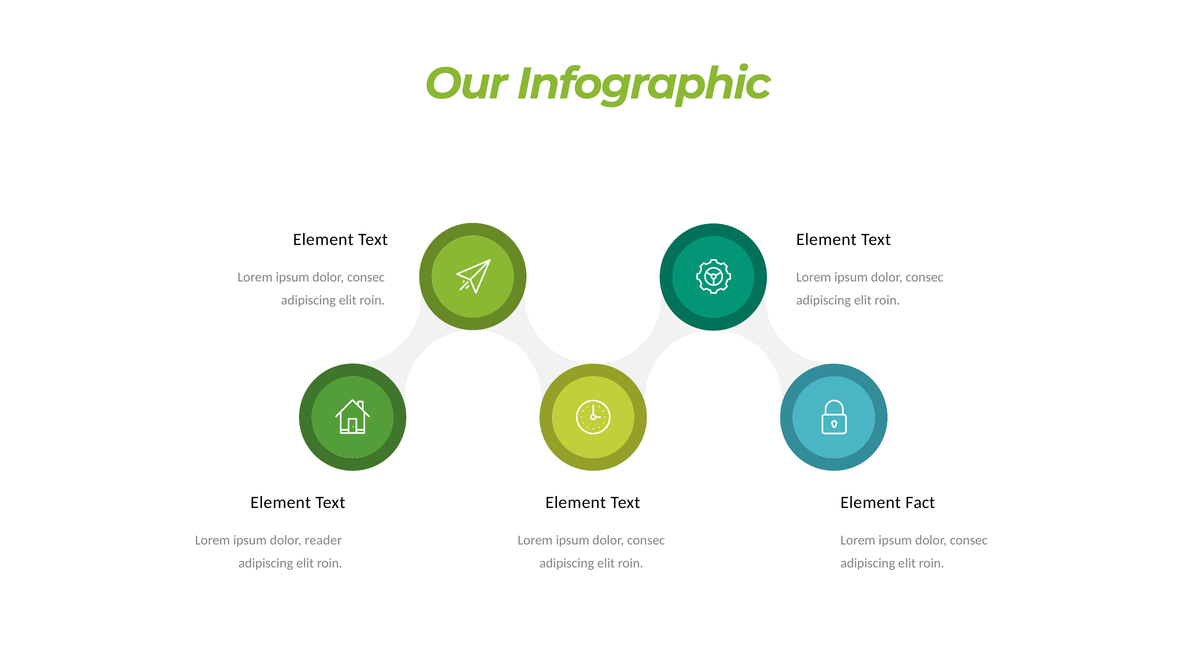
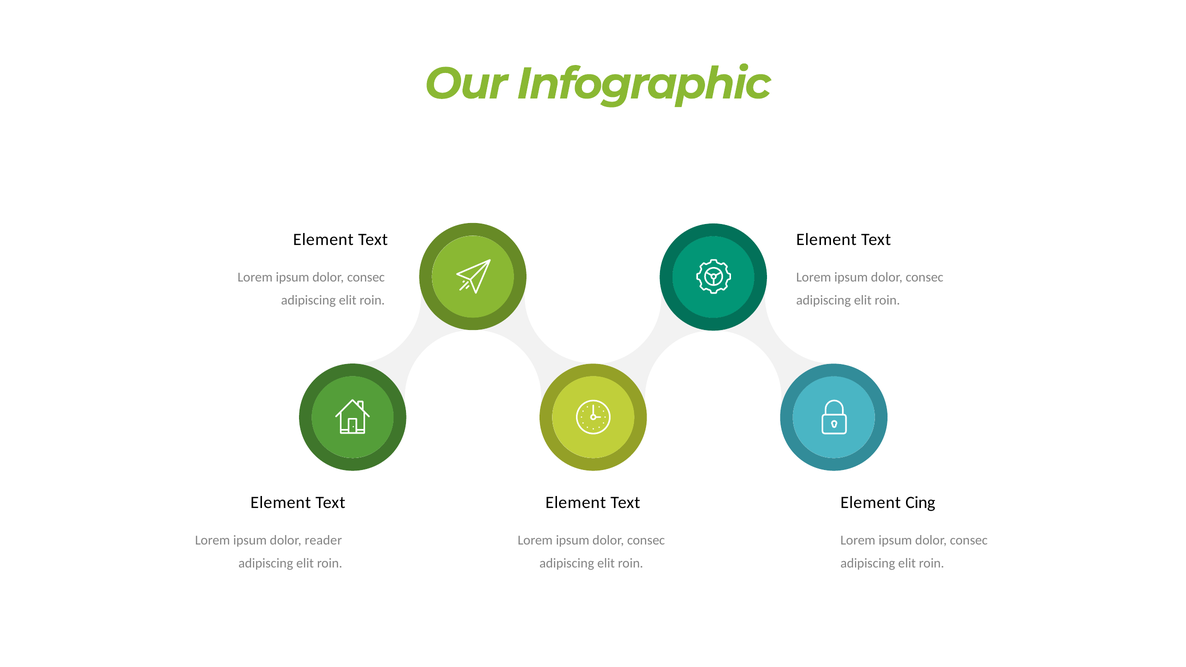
Fact: Fact -> Cing (920, 503)
